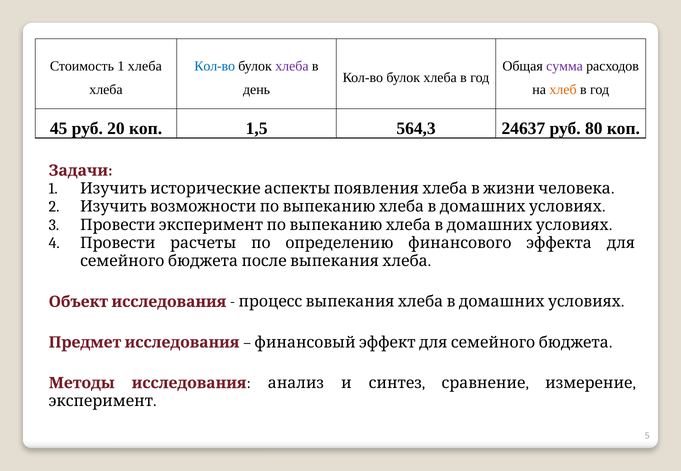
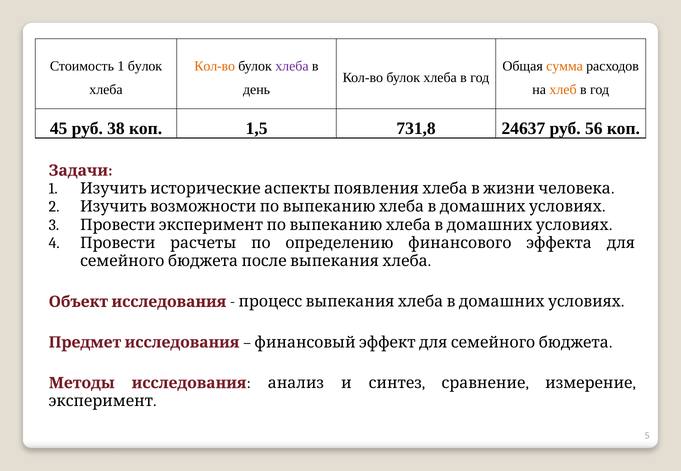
1 хлеба: хлеба -> булок (145, 66)
Кол-во colour: blue -> orange (215, 66)
сумма colour: purple -> orange (565, 66)
20: 20 -> 38 (116, 128)
564,3: 564,3 -> 731,8 (416, 128)
80: 80 -> 56 (594, 128)
